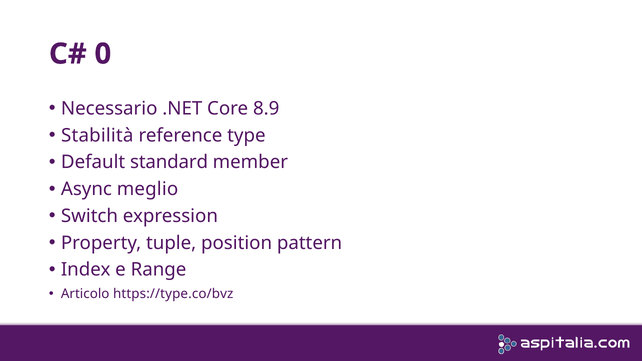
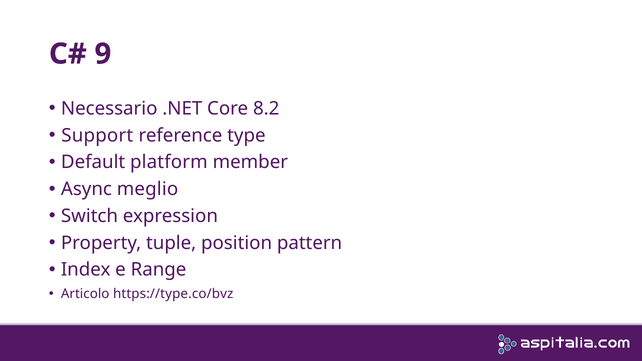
0: 0 -> 9 (103, 54)
8.9: 8.9 -> 8.2 (266, 109)
Stabilità: Stabilità -> Support (97, 135)
standard: standard -> platform (169, 162)
